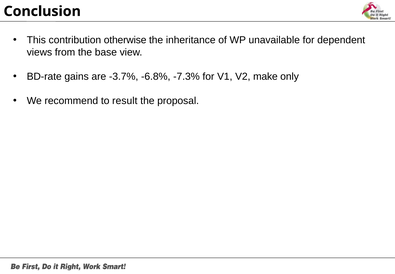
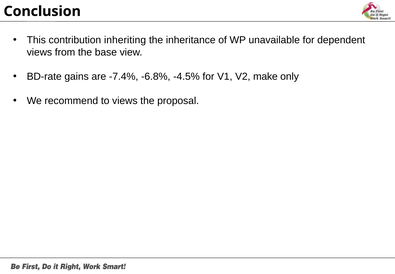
otherwise: otherwise -> inheriting (125, 40)
-3.7%: -3.7% -> -7.4% (124, 76)
-7.3%: -7.3% -> -4.5% (186, 76)
to result: result -> views (125, 101)
